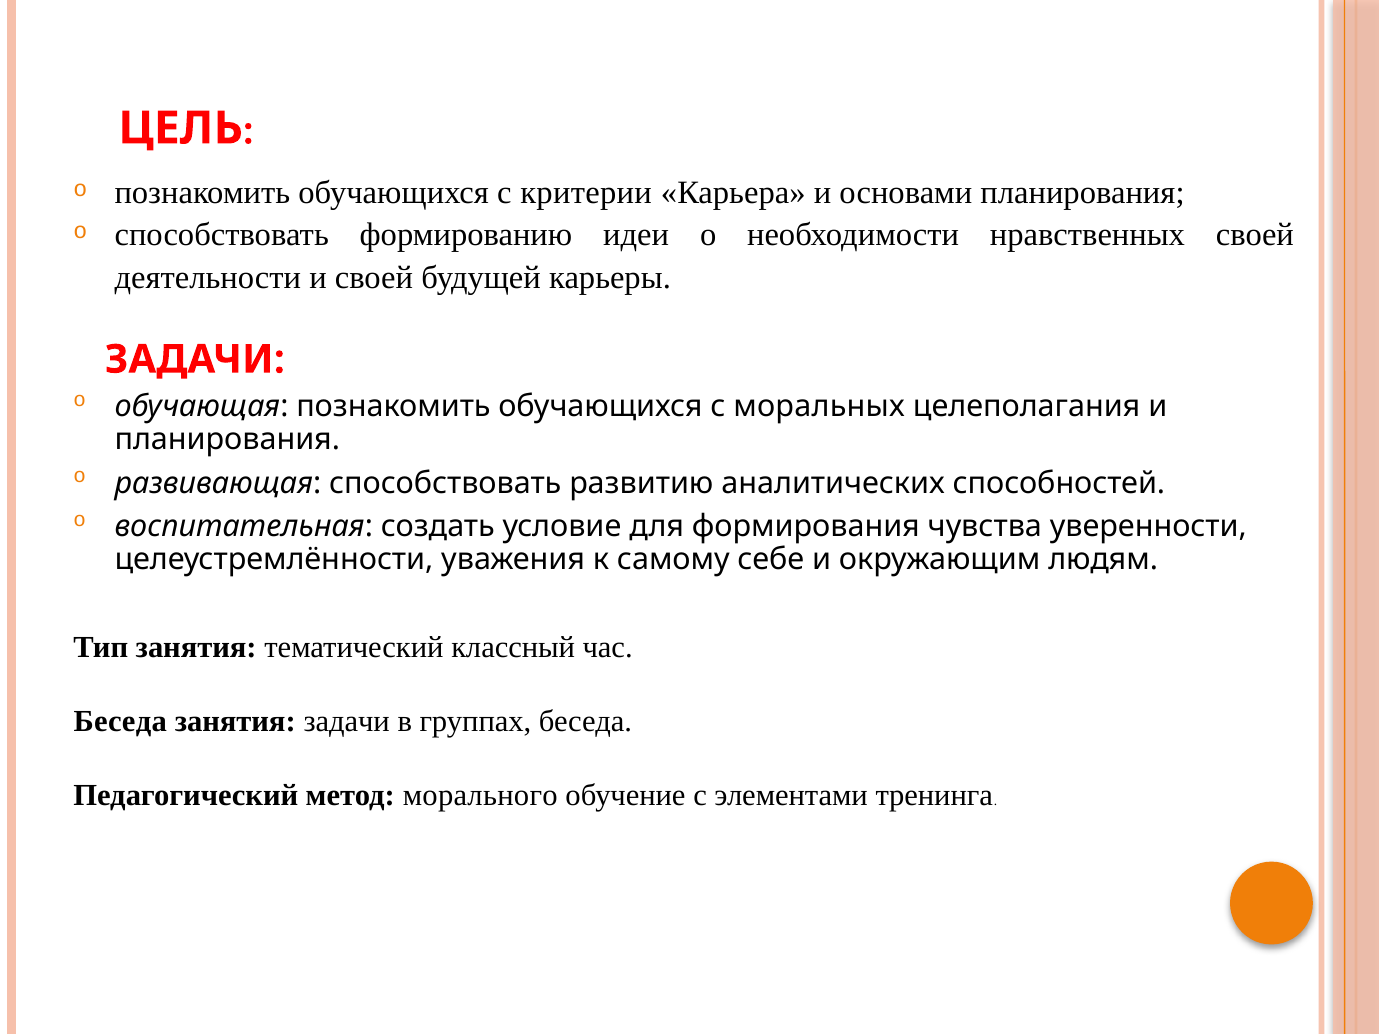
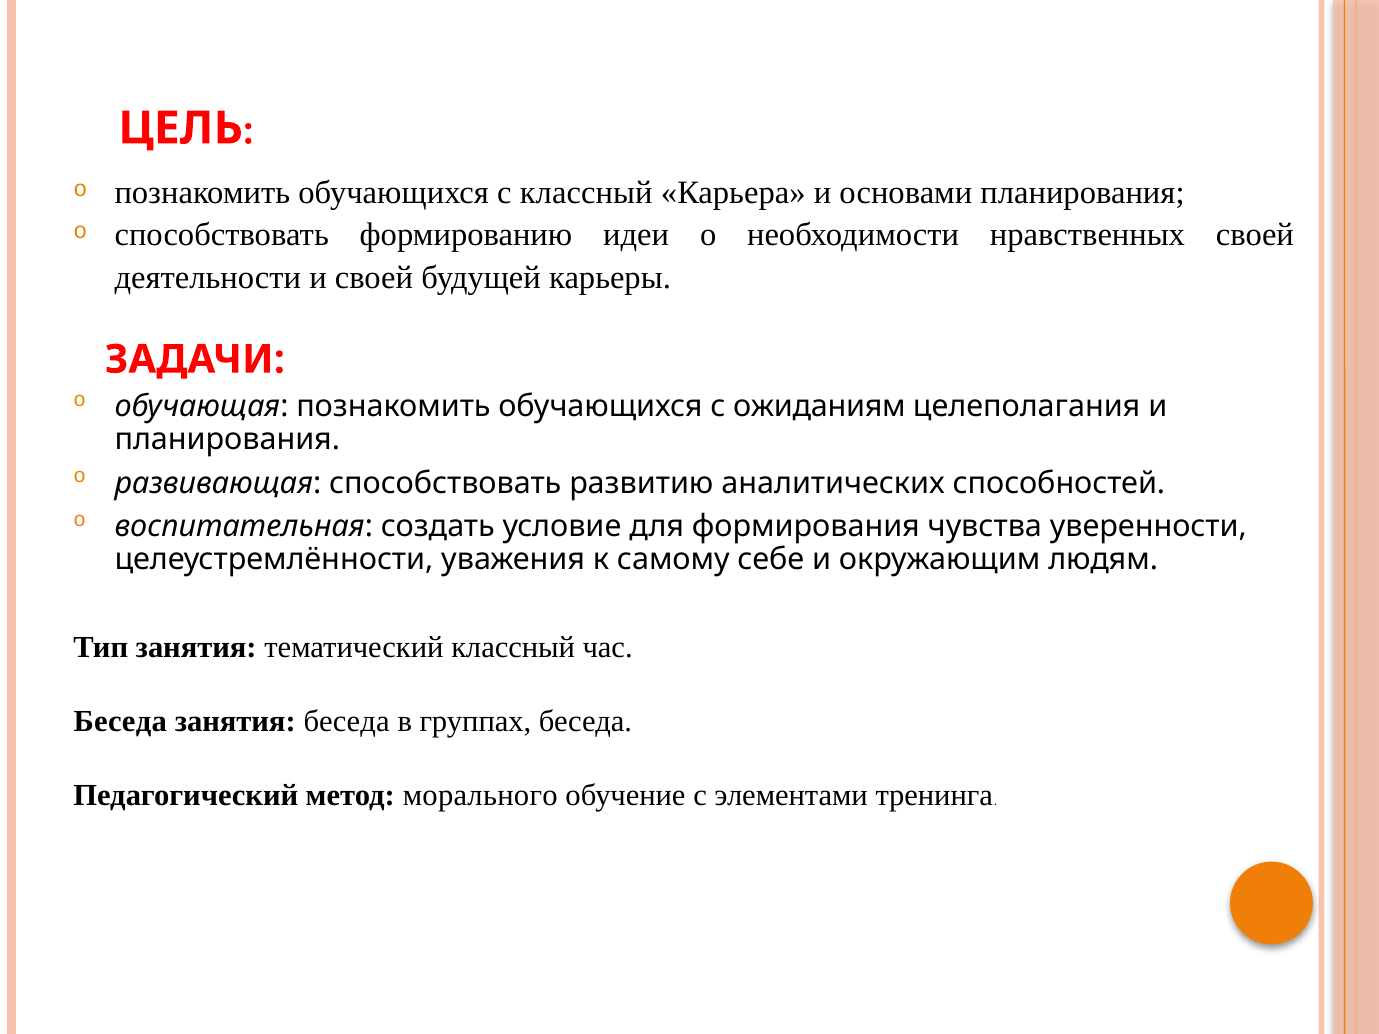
с критерии: критерии -> классный (586, 193)
моральных: моральных -> ожиданиям (819, 407)
занятия задачи: задачи -> беседа (347, 722)
